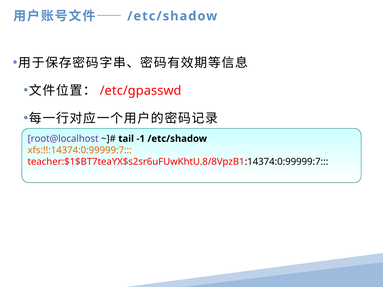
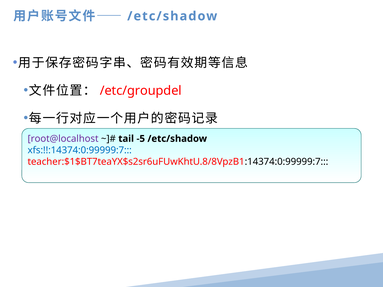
/etc/gpasswd: /etc/gpasswd -> /etc/groupdel (141, 91)
-1: -1 -> -5 (141, 139)
xfs:!!:14374:0:99999:7 colour: orange -> blue (80, 150)
